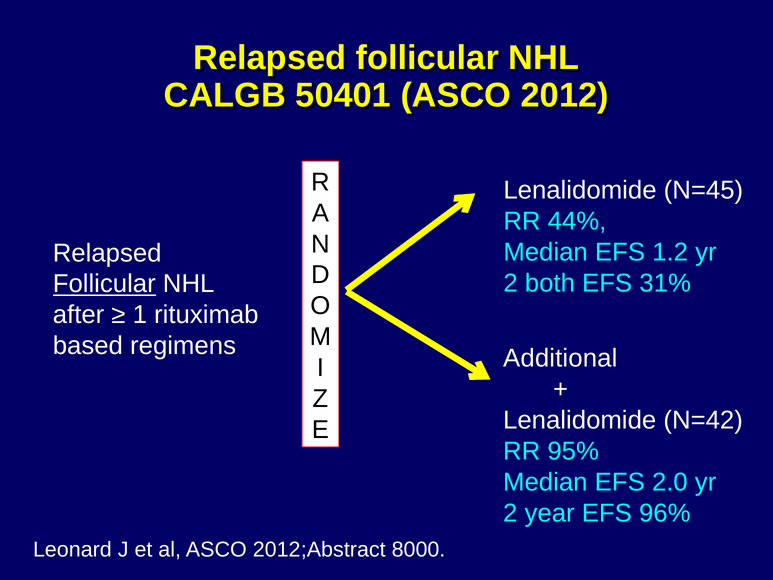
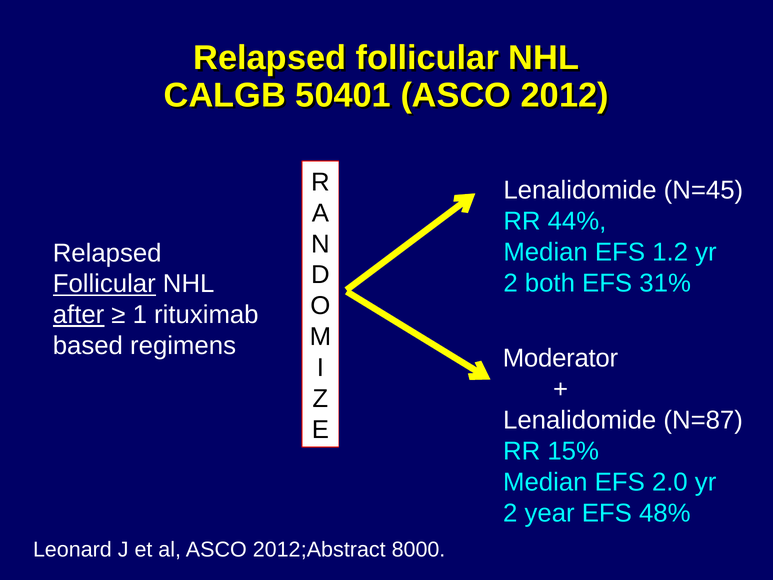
after underline: none -> present (79, 315)
Additional: Additional -> Moderator (560, 358)
N=42: N=42 -> N=87 (703, 420)
95%: 95% -> 15% (573, 451)
96%: 96% -> 48% (665, 513)
